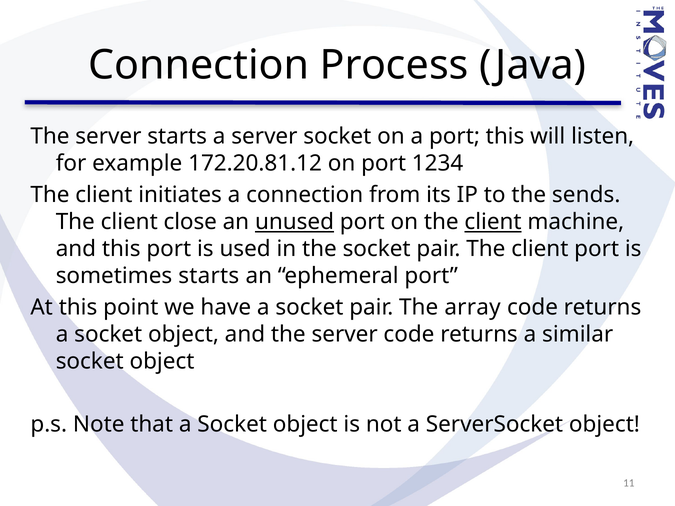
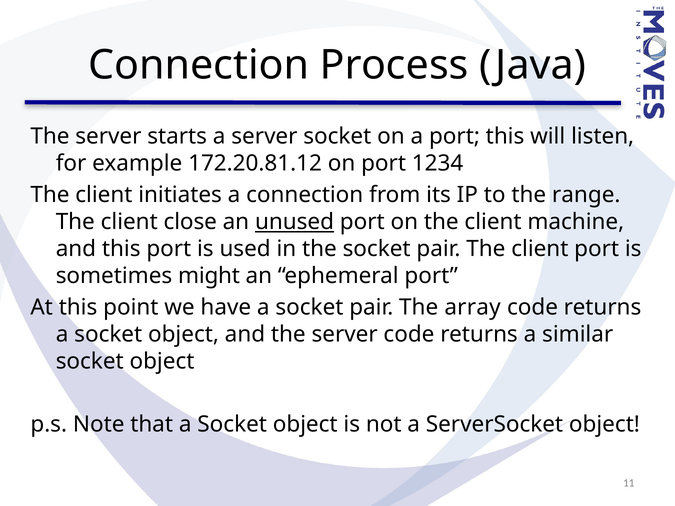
sends: sends -> range (586, 195)
client underline: present -> none (493, 222)
sometimes starts: starts -> might (209, 276)
